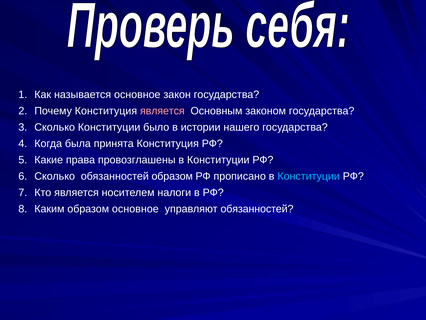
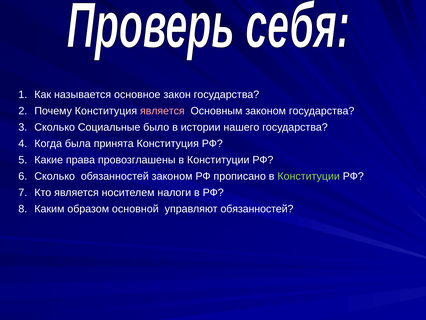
Сколько Конституции: Конституции -> Социальные (109, 127)
обязанностей образом: образом -> законом (172, 176)
Конституции colour: light blue -> light green (309, 176)
образом основное: основное -> основной (135, 209)
